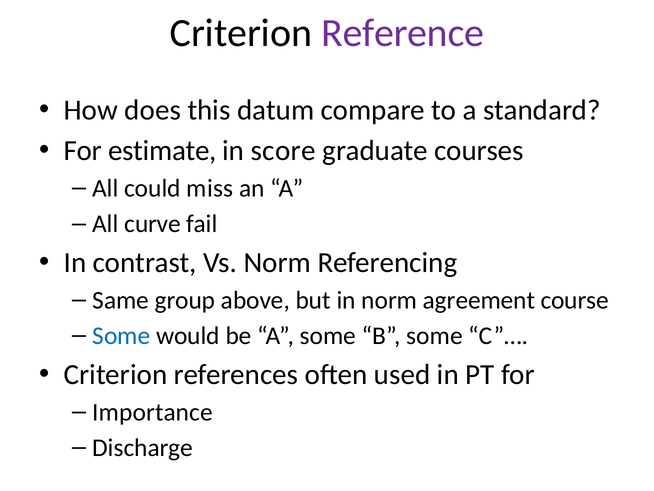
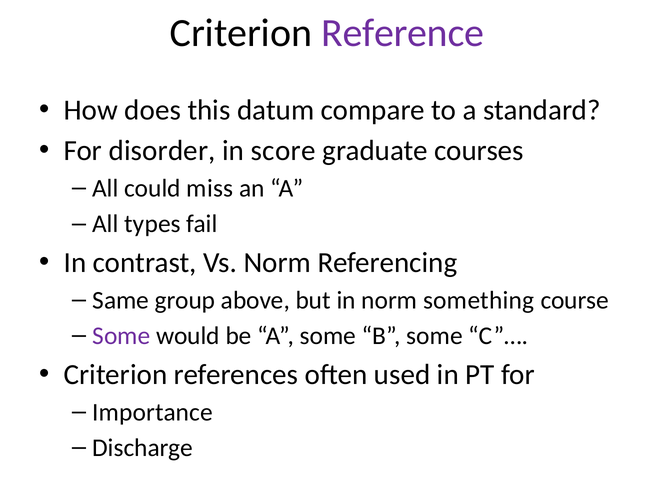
estimate: estimate -> disorder (162, 151)
curve: curve -> types (153, 224)
agreement: agreement -> something (479, 300)
Some colour: blue -> purple (121, 336)
